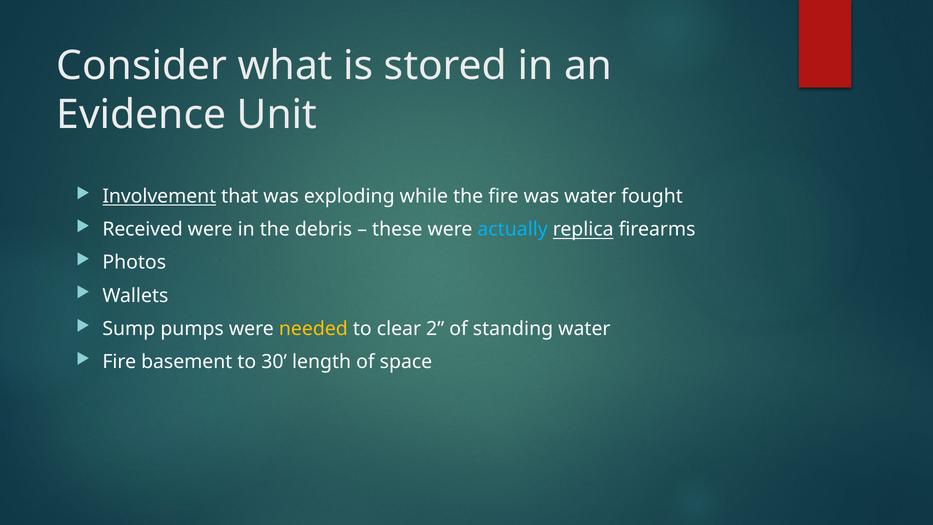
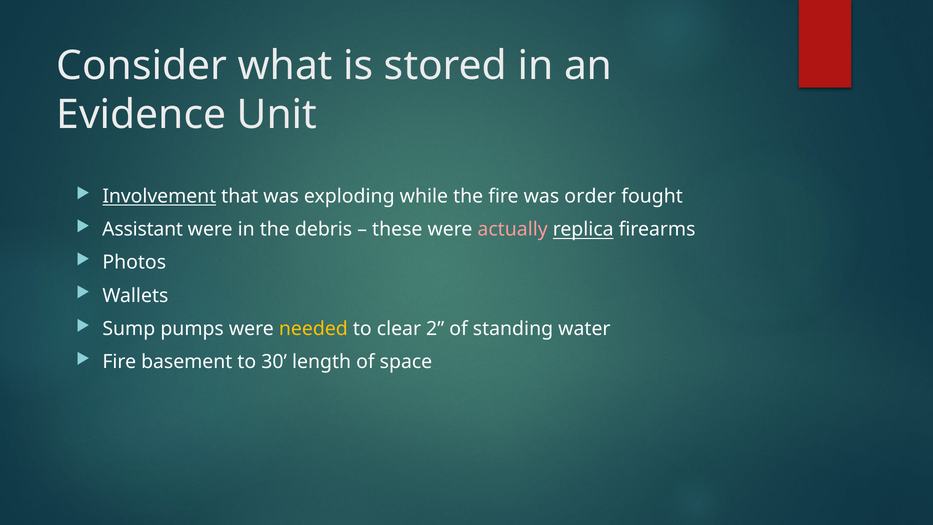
was water: water -> order (590, 196)
Received: Received -> Assistant (143, 229)
actually colour: light blue -> pink (513, 229)
